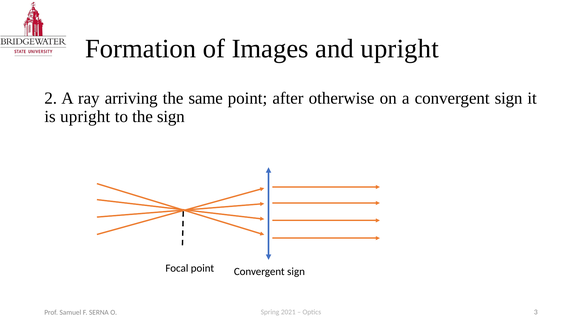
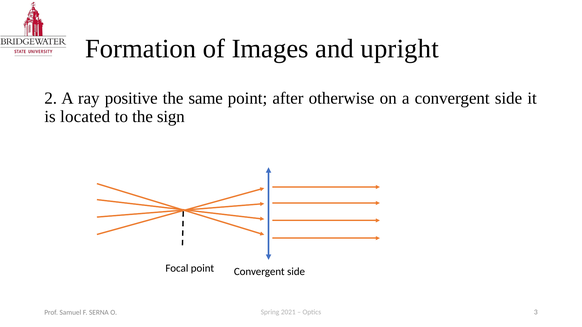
arriving: arriving -> positive (131, 98)
a convergent sign: sign -> side (508, 98)
is upright: upright -> located (85, 117)
point Convergent sign: sign -> side (296, 272)
